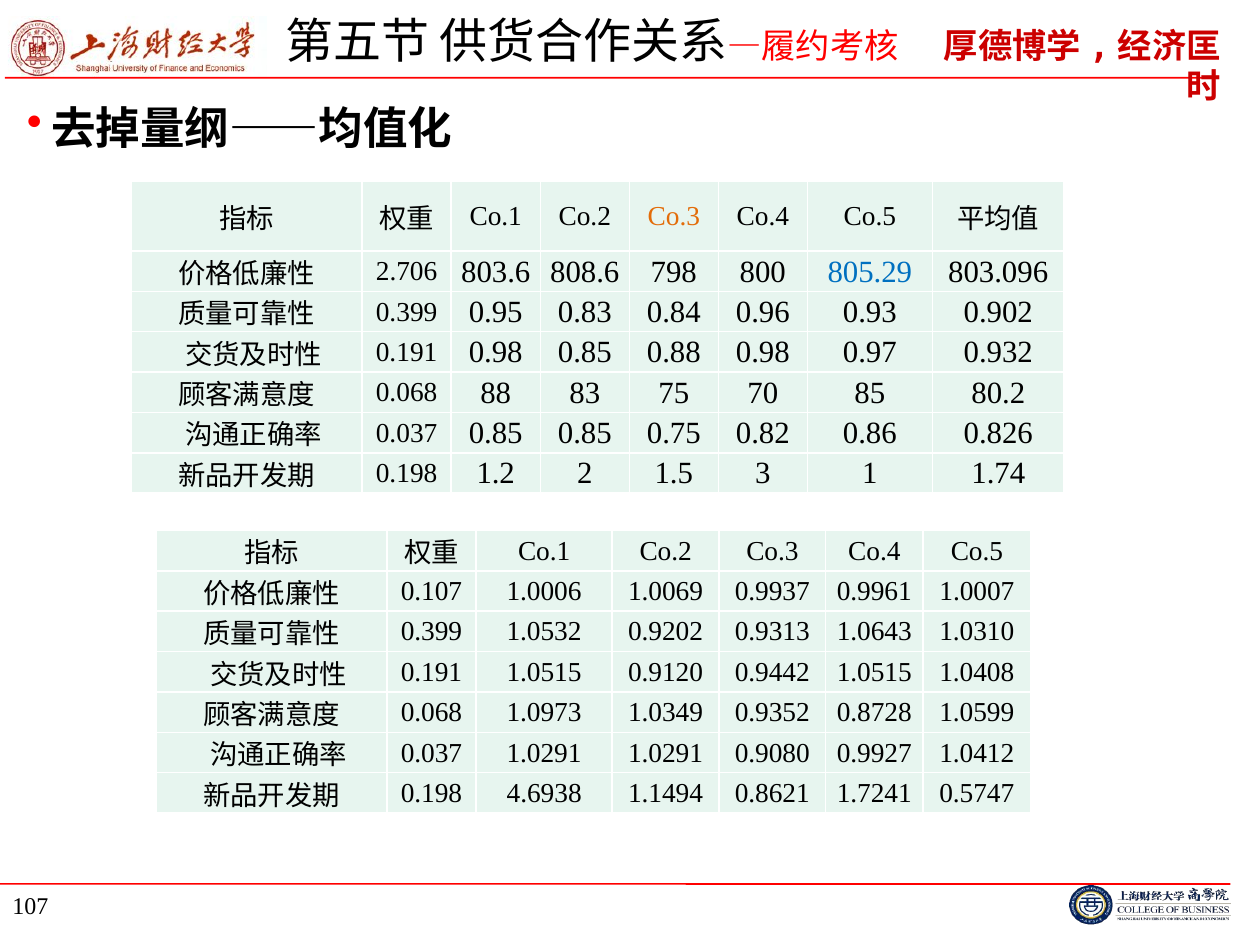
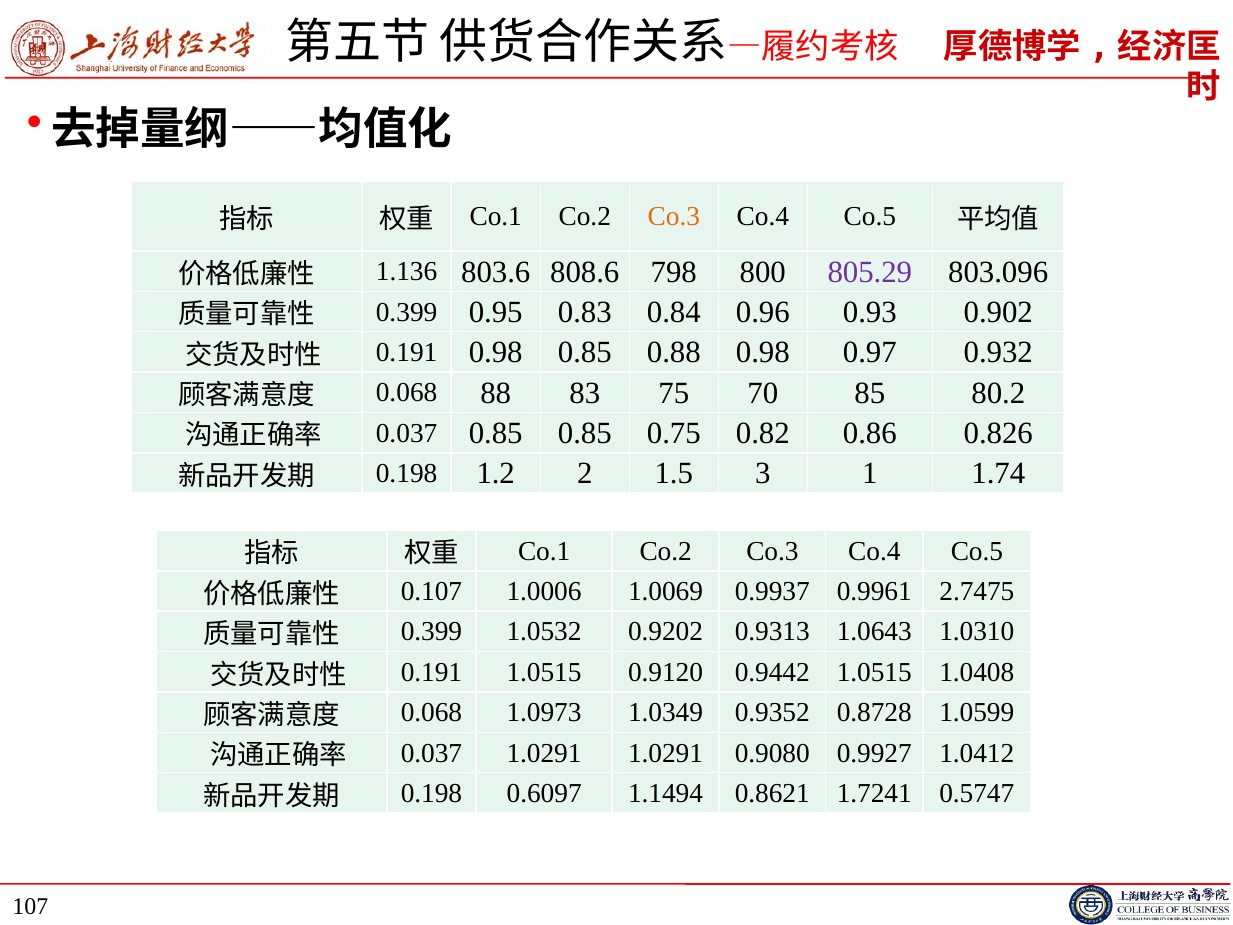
2.706: 2.706 -> 1.136 (407, 272)
805.29 colour: blue -> purple (870, 272)
1.0007: 1.0007 -> 2.7475 (977, 591)
4.6938: 4.6938 -> 0.6097 (544, 793)
